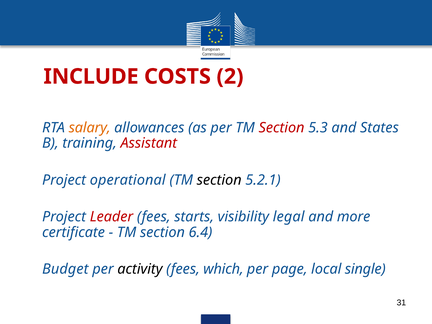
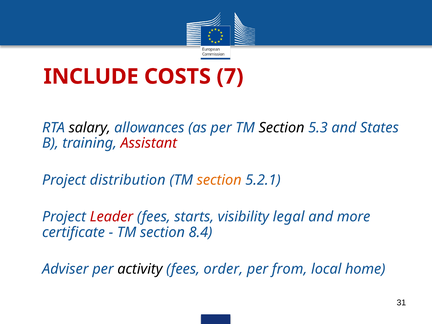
2: 2 -> 7 (230, 77)
salary colour: orange -> black (90, 128)
Section colour: red -> black (282, 128)
operational: operational -> distribution (128, 180)
section colour: black -> orange (219, 180)
6.4: 6.4 -> 8.4 (200, 232)
Budget: Budget -> Adviser (65, 269)
which: which -> order (223, 269)
page: page -> from (290, 269)
single: single -> home (365, 269)
